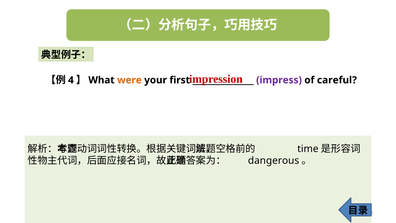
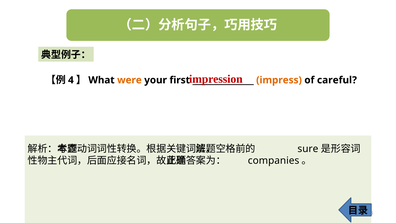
impress colour: purple -> orange (279, 80)
time: time -> sure (308, 149)
dangerous: dangerous -> companies (274, 160)
